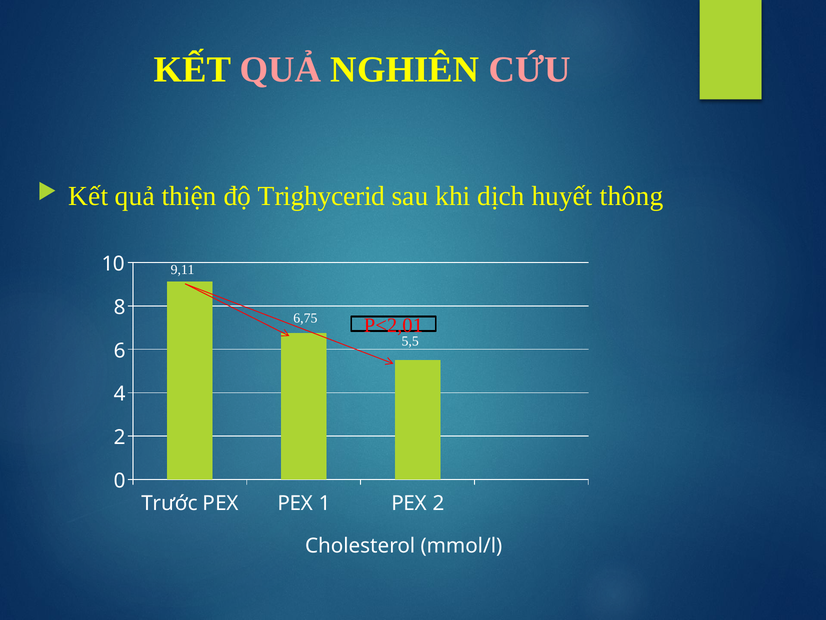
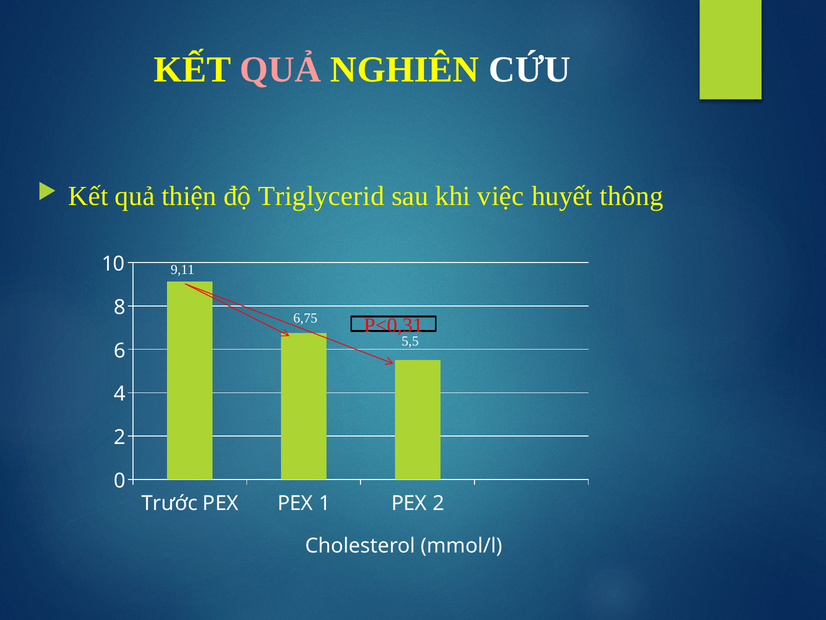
CỨU colour: pink -> white (530, 70)
Trighycerid: Trighycerid -> Triglycerid (321, 196)
dịch: dịch -> việc (501, 196)
P<2,01: P<2,01 -> P<0,31 (393, 325)
